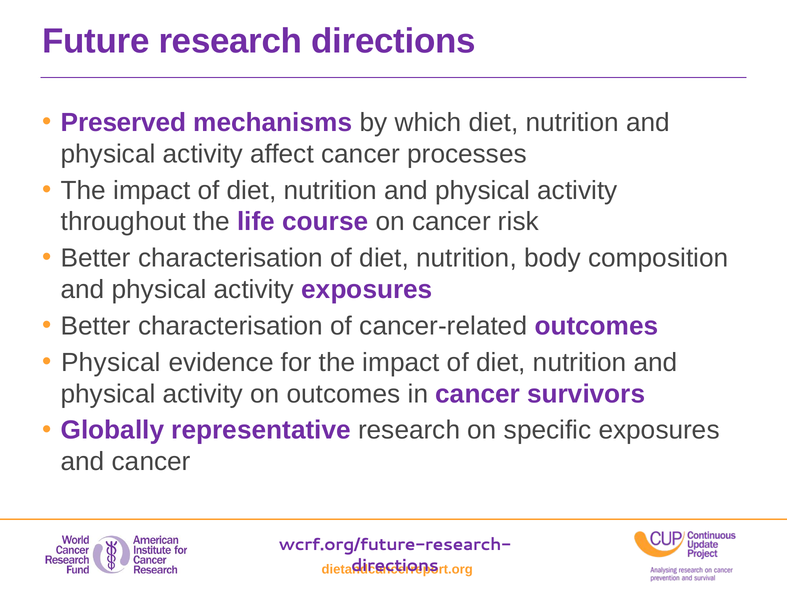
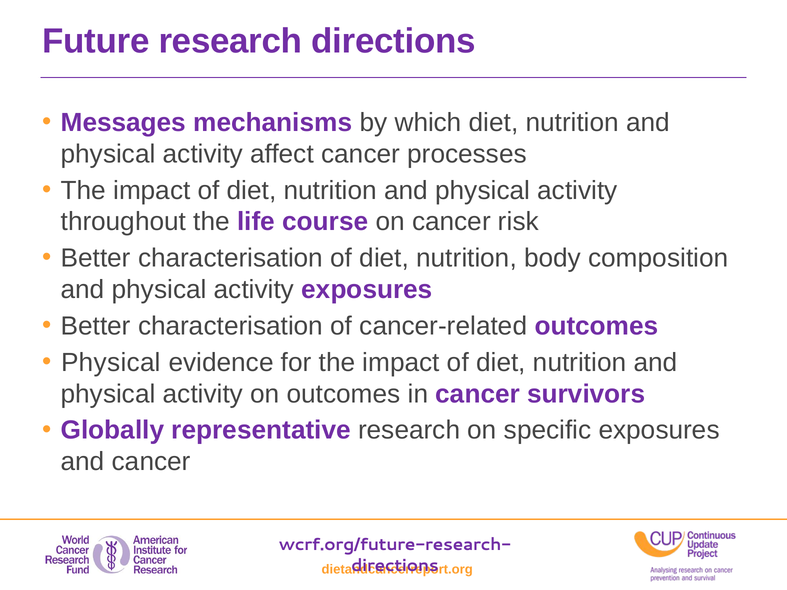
Preserved: Preserved -> Messages (123, 123)
